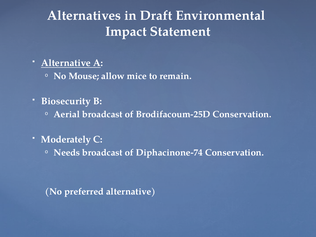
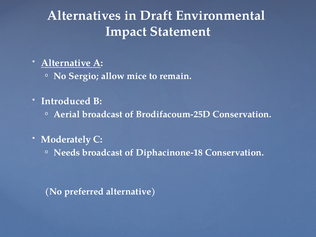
Mouse: Mouse -> Sergio (84, 76)
Biosecurity: Biosecurity -> Introduced (66, 101)
Diphacinone-74: Diphacinone-74 -> Diphacinone-18 (169, 153)
